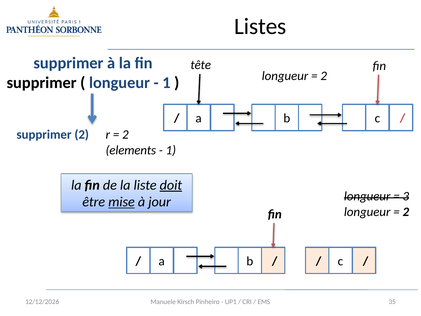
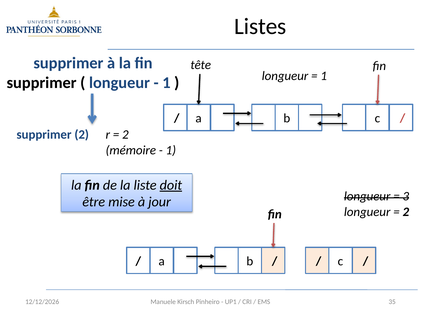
2: 2 -> 1 (324, 76)
elements: elements -> mémoire (131, 150)
mise underline: present -> none (122, 202)
